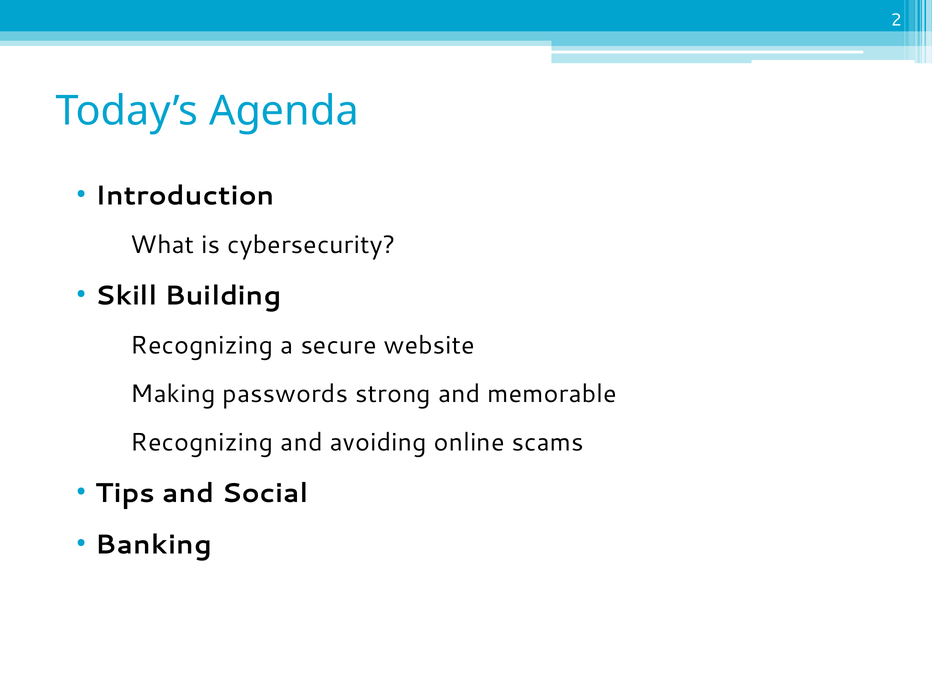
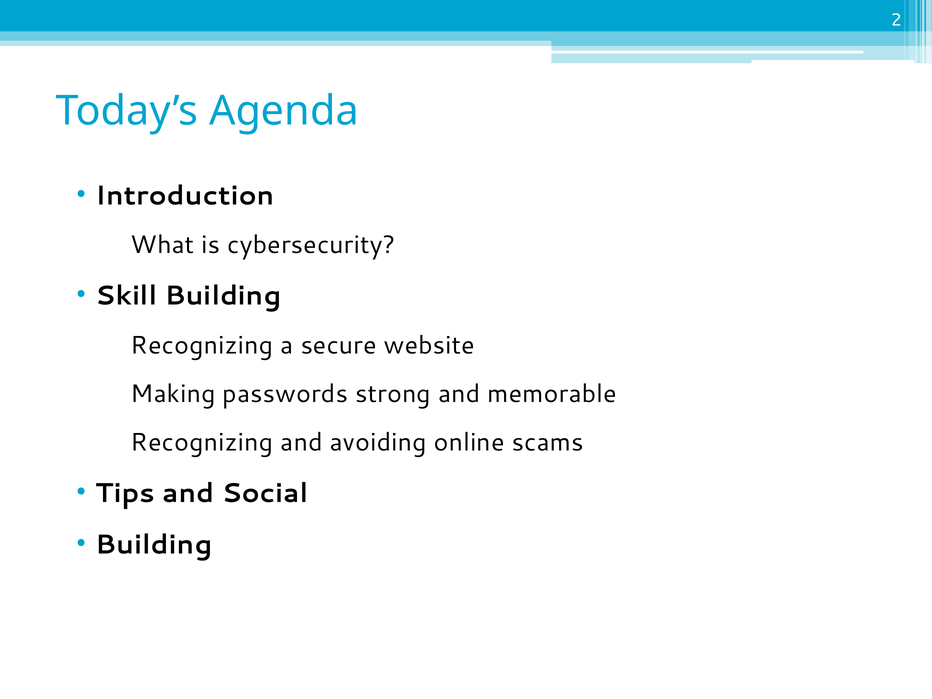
Banking: Banking -> Building (154, 545)
